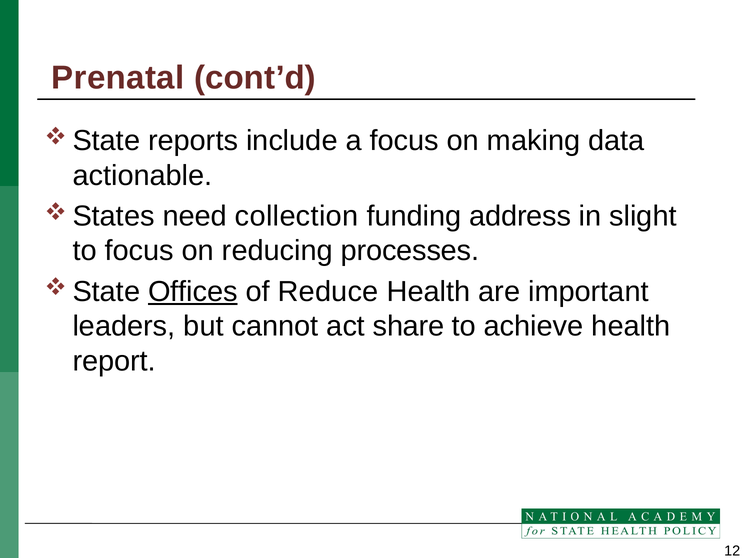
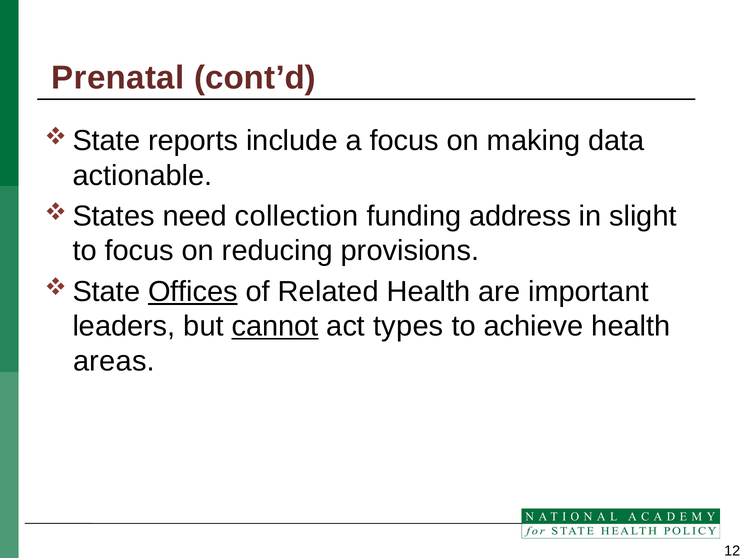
processes: processes -> provisions (410, 251)
Reduce: Reduce -> Related (328, 292)
cannot underline: none -> present (275, 327)
share: share -> types (408, 327)
report: report -> areas (114, 361)
